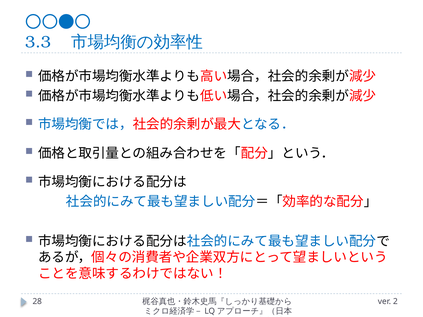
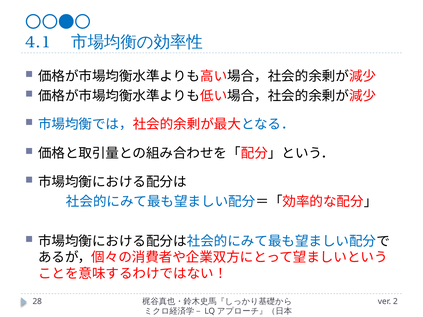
3.3: 3.3 -> 4.1 (38, 42)
